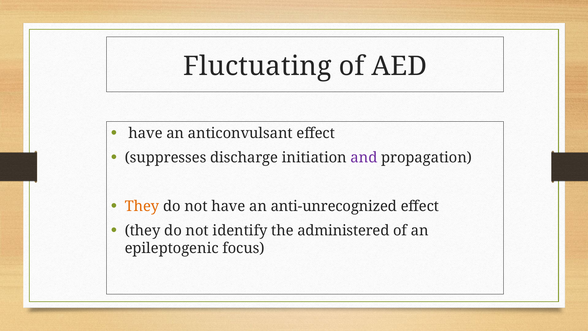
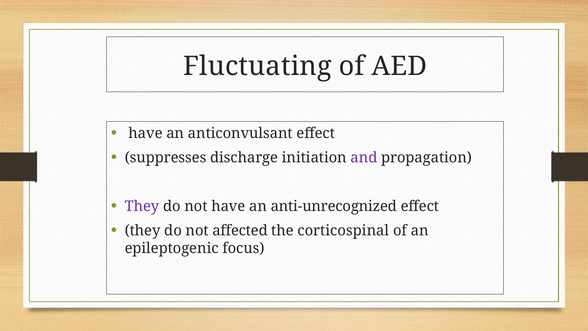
They colour: orange -> purple (142, 206)
identify: identify -> affected (240, 230)
administered: administered -> corticospinal (343, 230)
